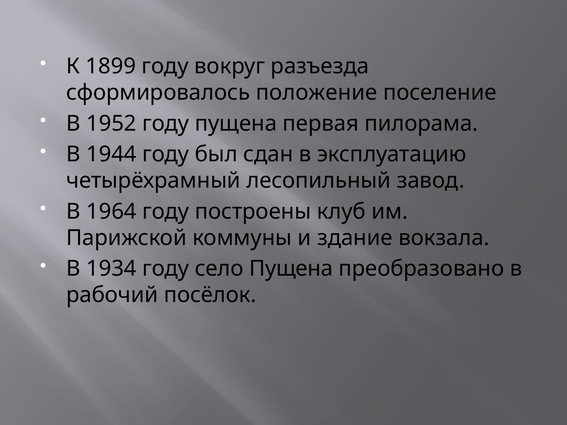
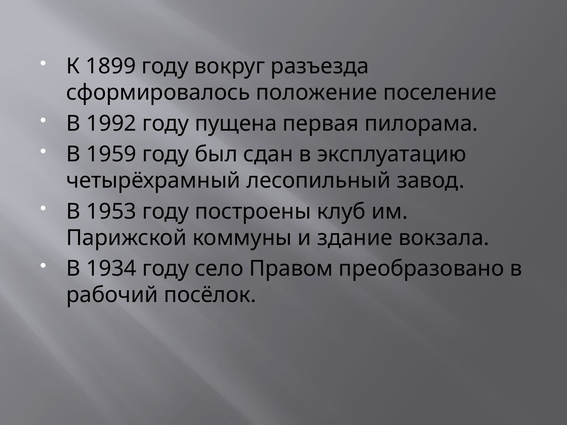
1952: 1952 -> 1992 (111, 123)
1944: 1944 -> 1959 (111, 154)
1964: 1964 -> 1953 (111, 212)
село Пущена: Пущена -> Правом (291, 269)
